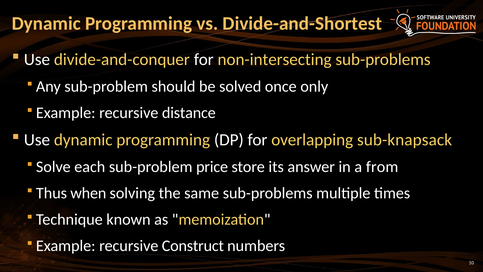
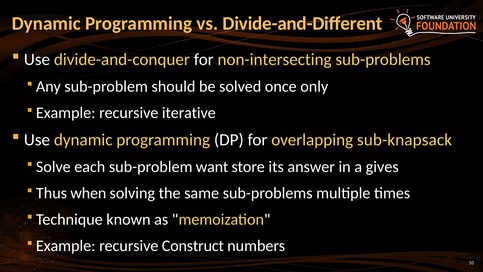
Divide-and-Shortest: Divide-and-Shortest -> Divide-and-Different (303, 23)
distance: distance -> iterative (189, 113)
price: price -> want (212, 167)
from: from -> gives (382, 167)
